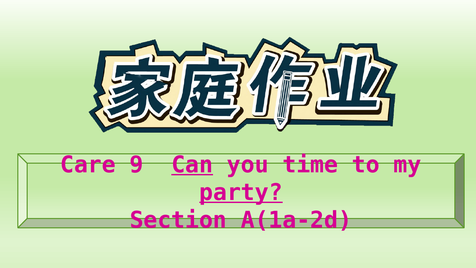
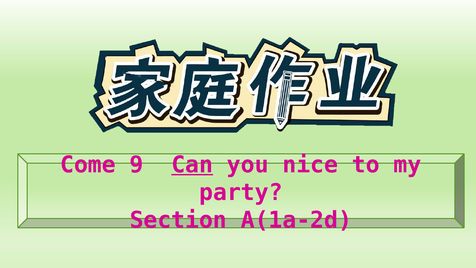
Care: Care -> Come (88, 165)
time: time -> nice (310, 165)
party underline: present -> none (241, 192)
